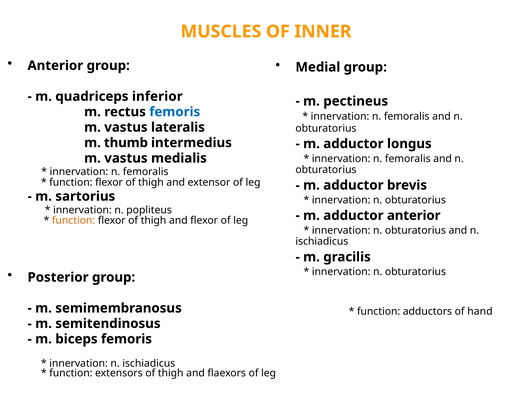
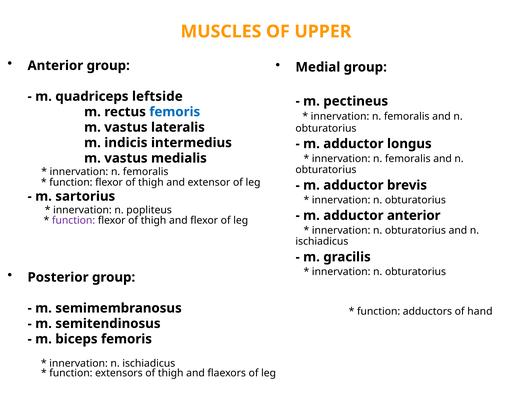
INNER: INNER -> UPPER (323, 32)
inferior: inferior -> leftside (157, 96)
thumb: thumb -> indicis (126, 143)
function colour: orange -> purple (74, 221)
